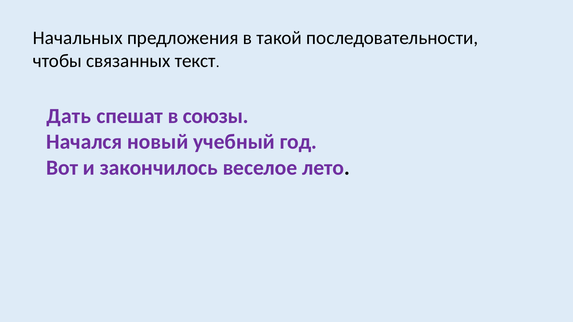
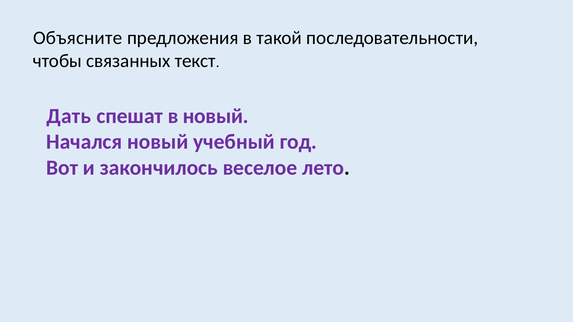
Начальных: Начальных -> Объясните (78, 38)
в союзы: союзы -> новый (216, 116)
